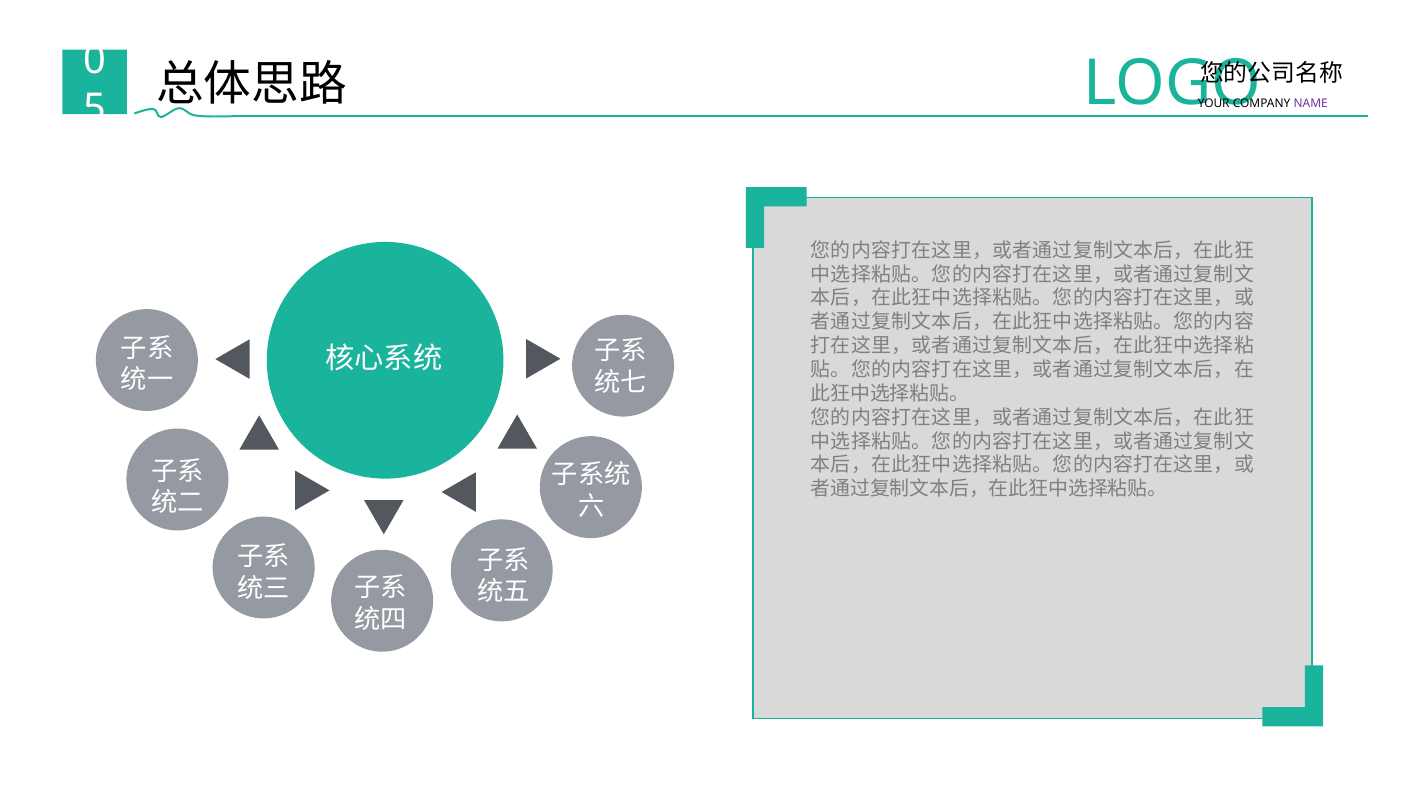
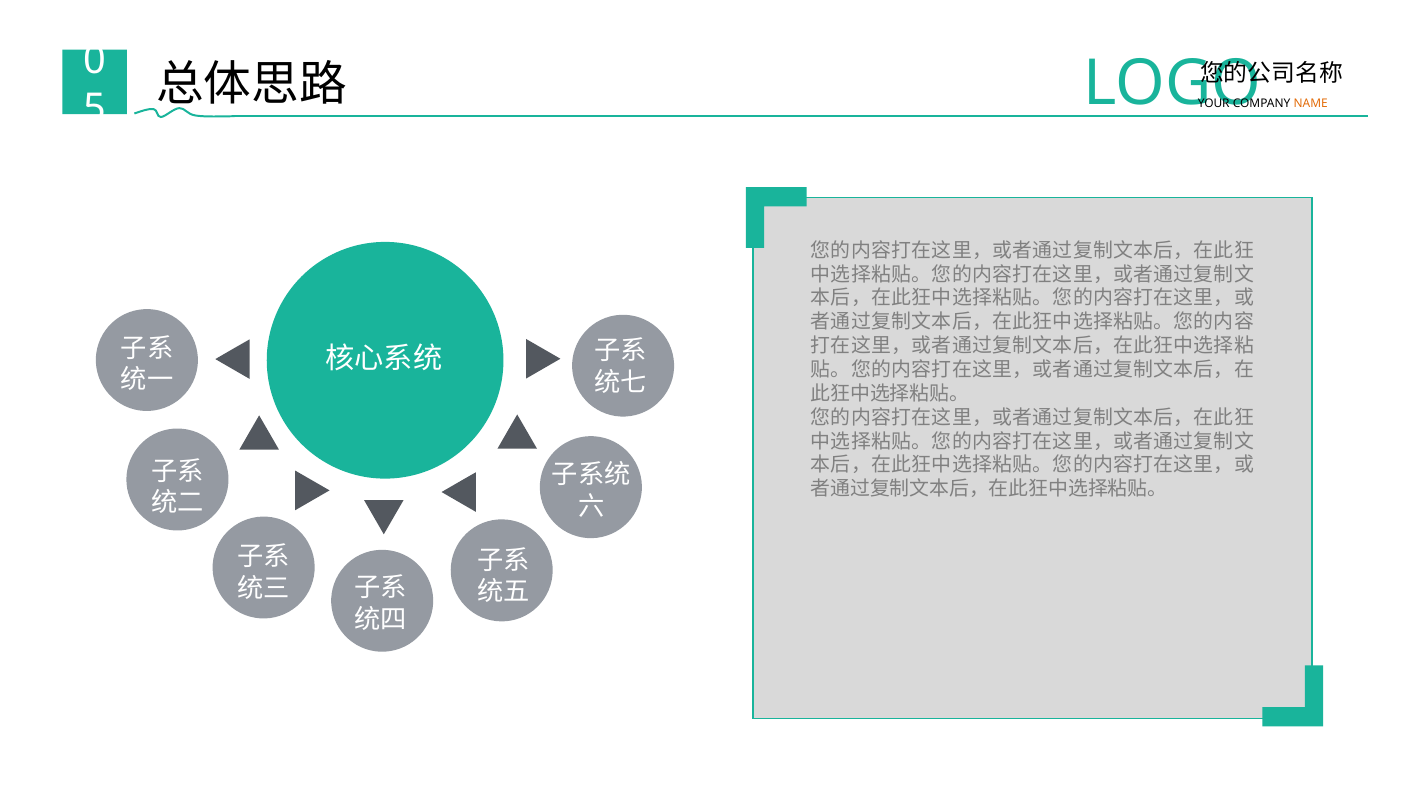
NAME colour: purple -> orange (1311, 103)
